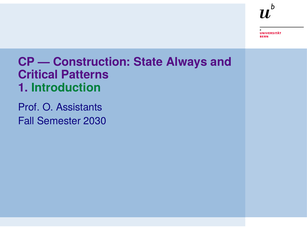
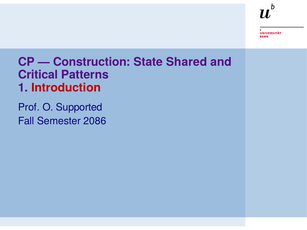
Always: Always -> Shared (187, 62)
Introduction colour: green -> red (66, 88)
Assistants: Assistants -> Supported (79, 107)
2030: 2030 -> 2086 (95, 121)
